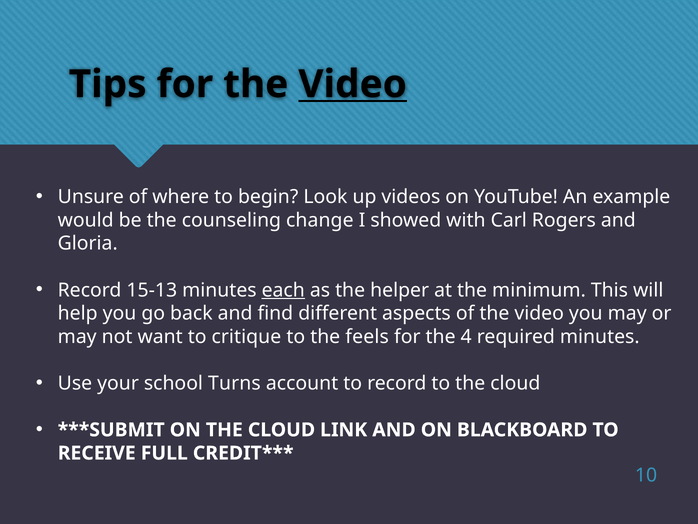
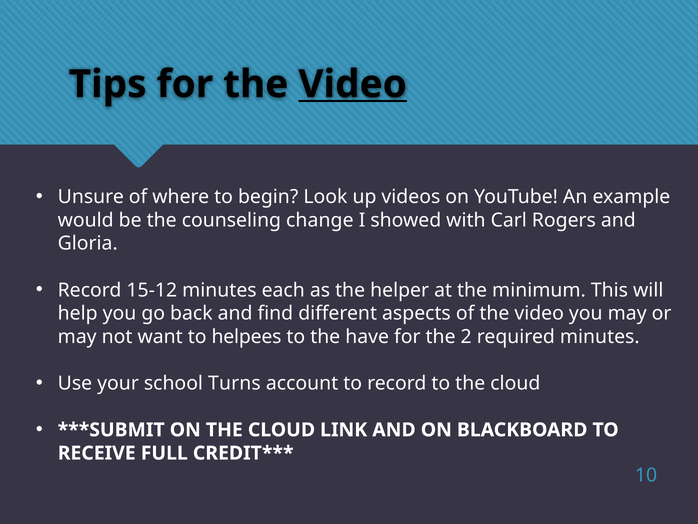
15-13: 15-13 -> 15-12 (152, 290)
each underline: present -> none (283, 290)
critique: critique -> helpees (247, 336)
feels: feels -> have (367, 336)
4: 4 -> 2 (466, 336)
